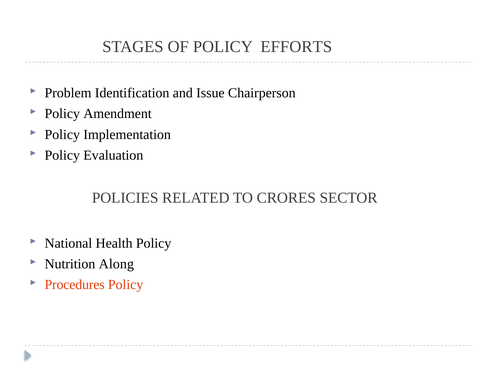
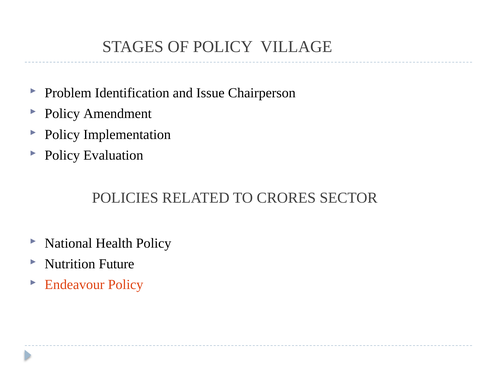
EFFORTS: EFFORTS -> VILLAGE (296, 47)
Along: Along -> Future (117, 264)
Procedures: Procedures -> Endeavour (75, 285)
